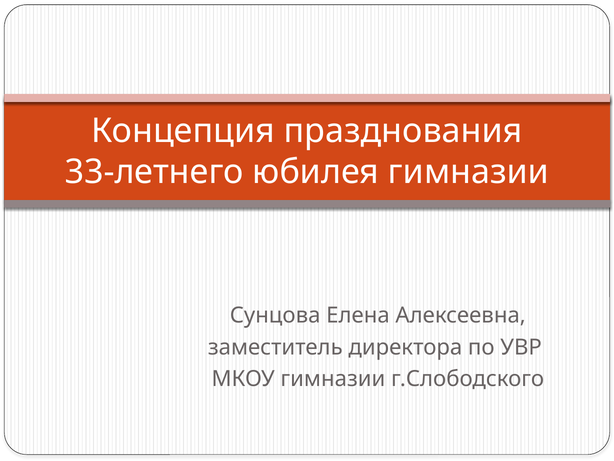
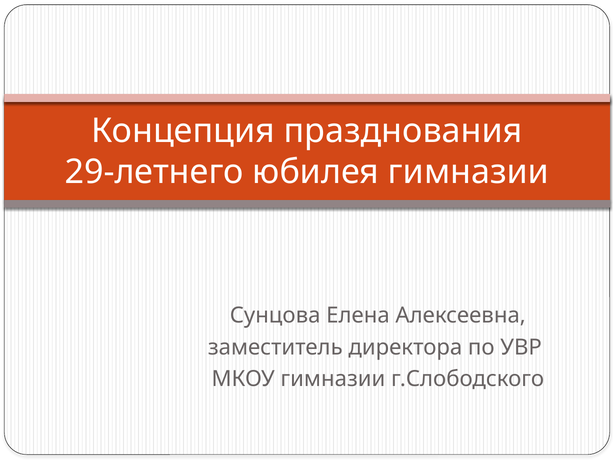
33-летнего: 33-летнего -> 29-летнего (154, 172)
